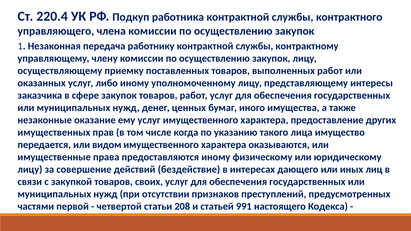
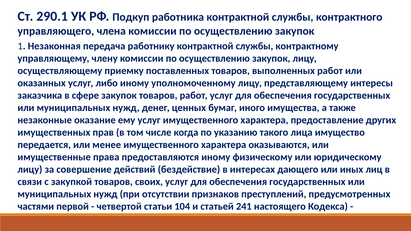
220.4: 220.4 -> 290.1 (52, 16)
видом: видом -> менее (107, 145)
208: 208 -> 104 (182, 207)
991: 991 -> 241 (244, 207)
